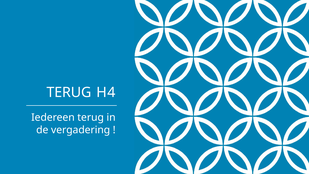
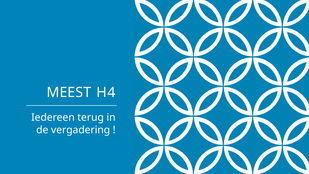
TERUG: TERUG -> MEEST (69, 92)
